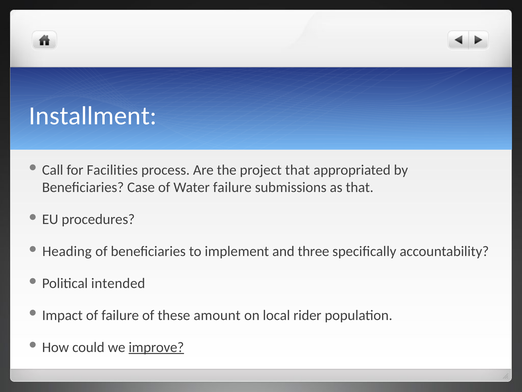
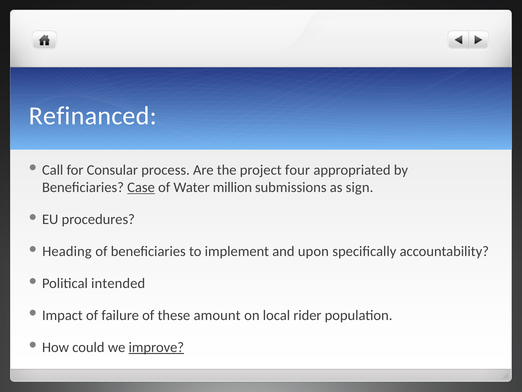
Installment: Installment -> Refinanced (93, 116)
Facilities: Facilities -> Consular (112, 170)
project that: that -> four (297, 170)
Case underline: none -> present (141, 187)
Water failure: failure -> million (232, 187)
as that: that -> sign (360, 187)
three: three -> upon (313, 251)
